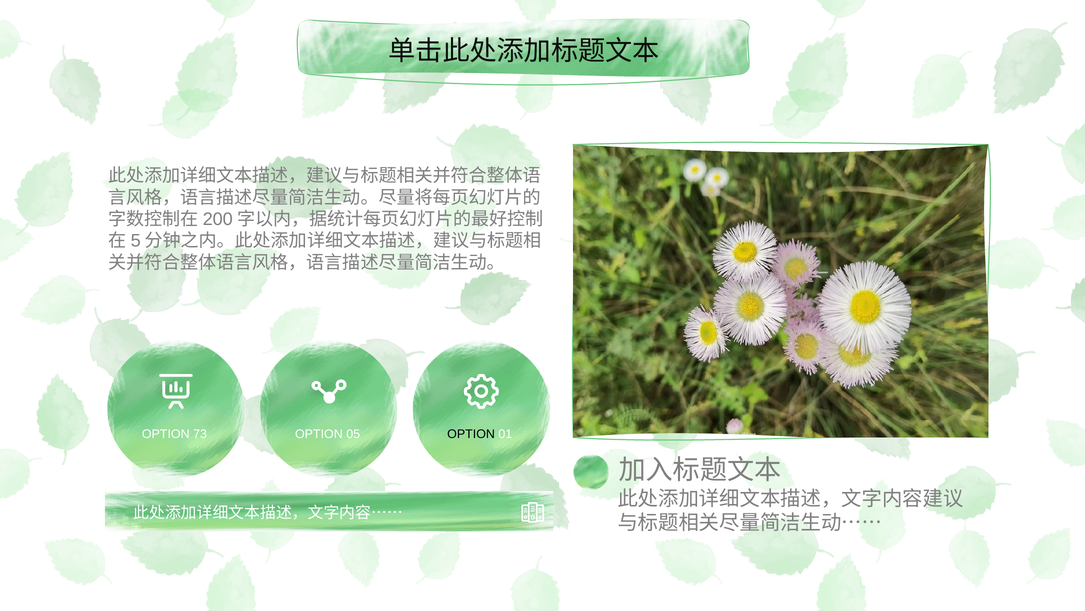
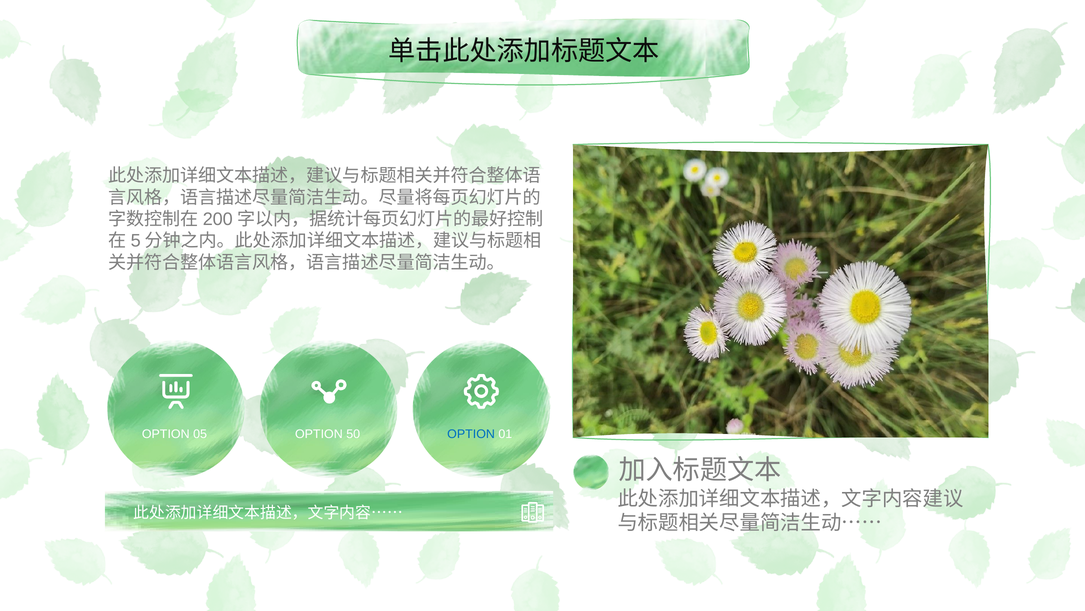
73: 73 -> 05 (200, 434)
05: 05 -> 50 (353, 434)
OPTION colour: black -> blue (471, 434)
